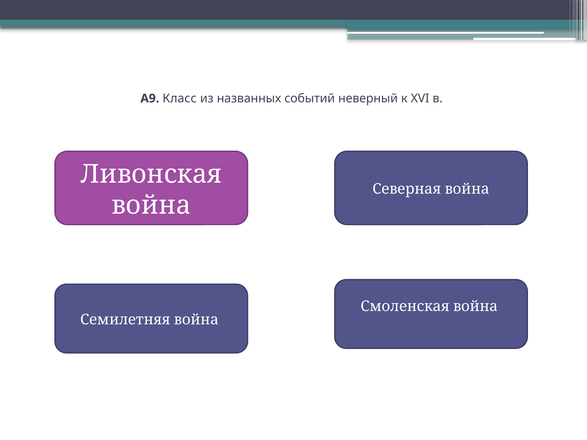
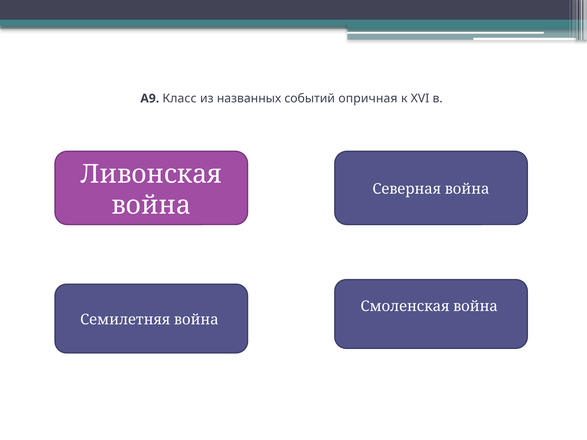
неверный: неверный -> опричная (368, 99)
